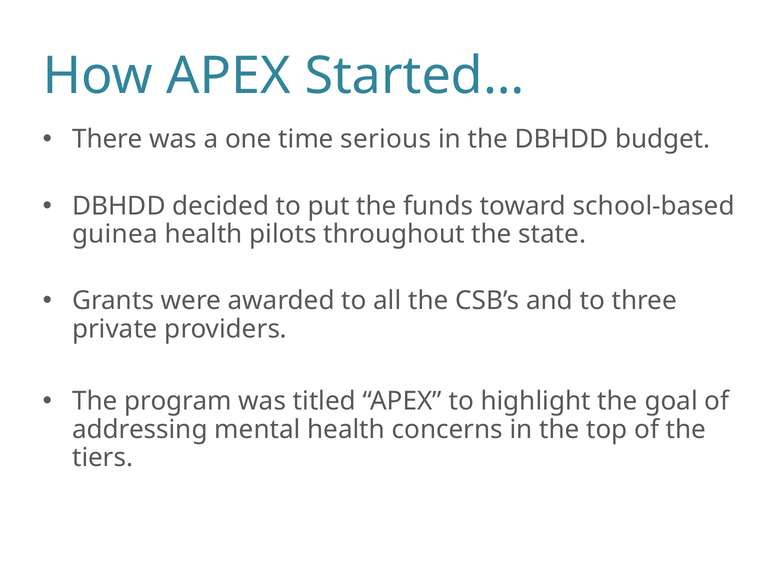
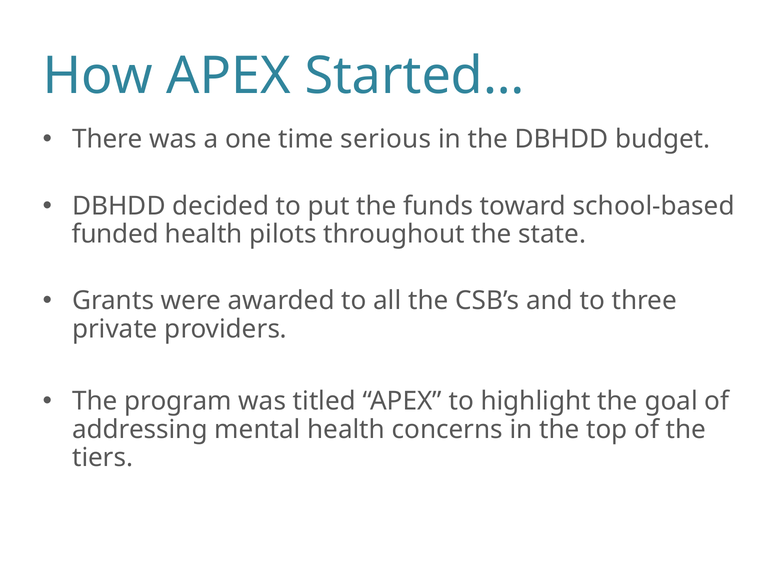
guinea: guinea -> funded (115, 234)
